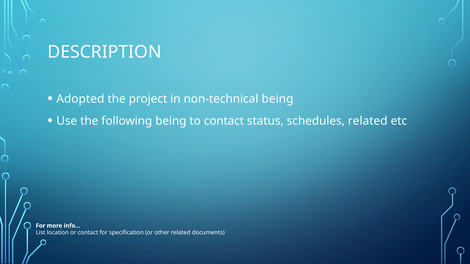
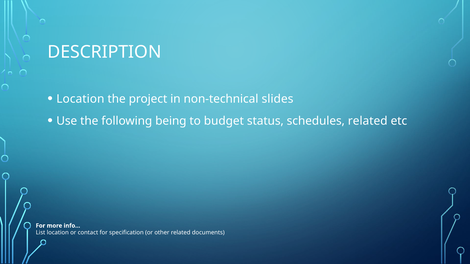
Adopted: Adopted -> Location (80, 99)
non-technical being: being -> slides (278, 99)
to contact: contact -> budget (224, 121)
